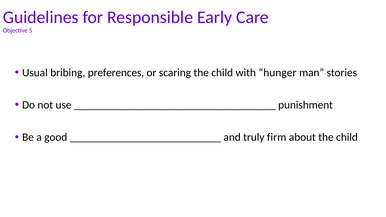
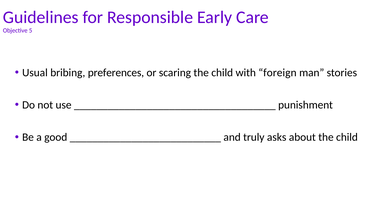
hunger: hunger -> foreign (277, 73)
firm: firm -> asks (277, 137)
